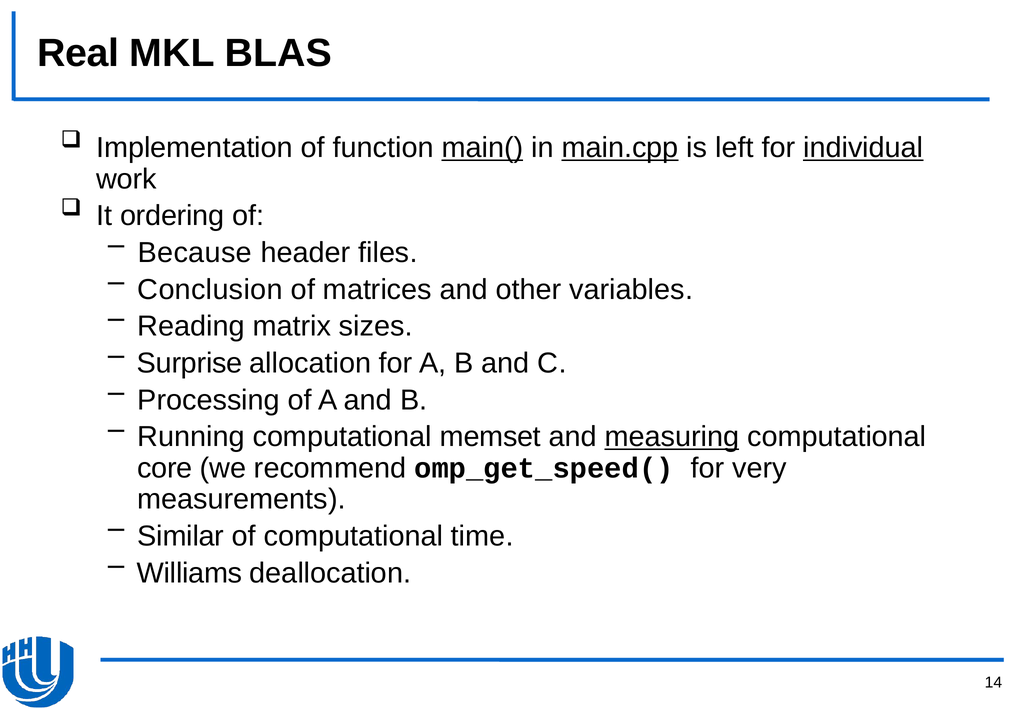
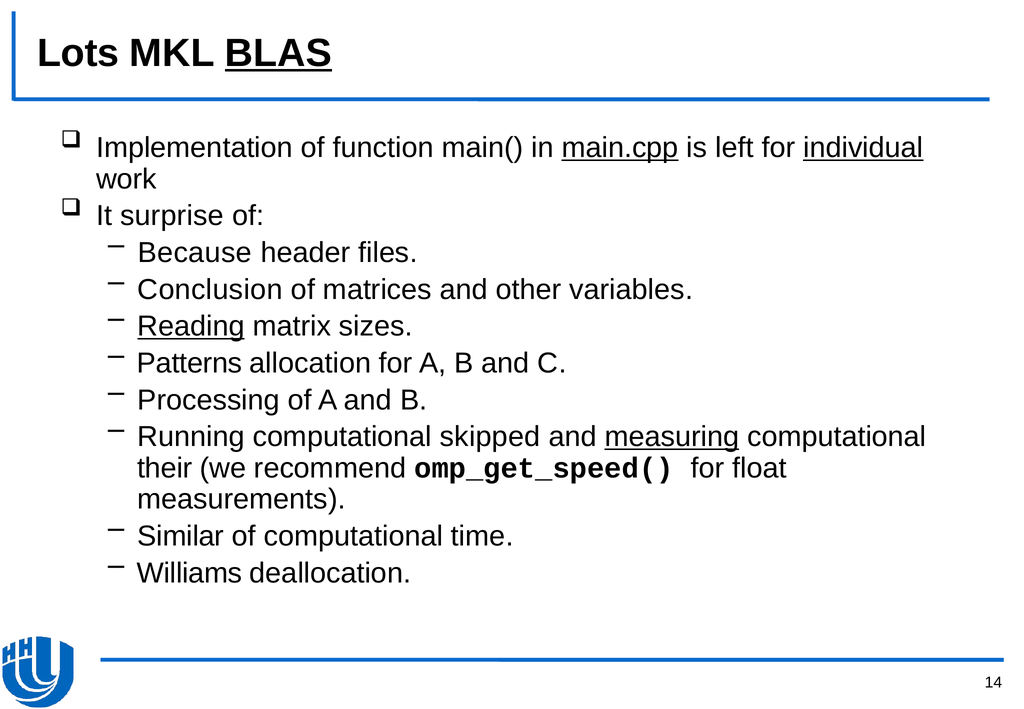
Real: Real -> Lots (78, 53)
BLAS underline: none -> present (278, 53)
main( underline: present -> none (483, 148)
ordering: ordering -> surprise (172, 216)
Reading underline: none -> present (191, 326)
Surprise: Surprise -> Patterns (190, 363)
memset: memset -> skipped (490, 437)
core: core -> their (165, 468)
very: very -> float (760, 468)
